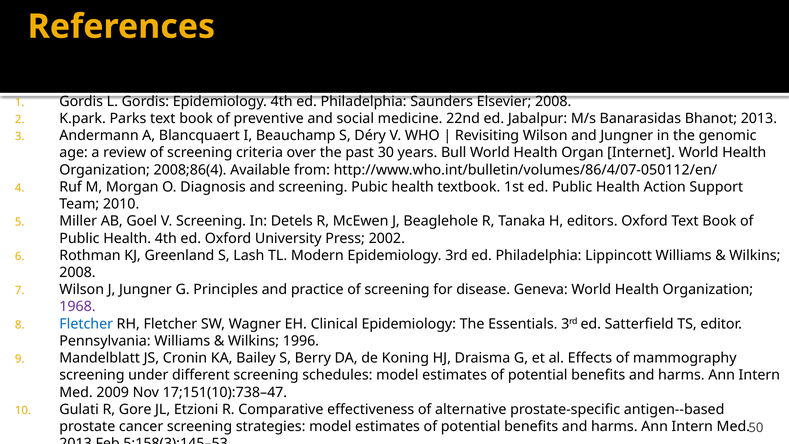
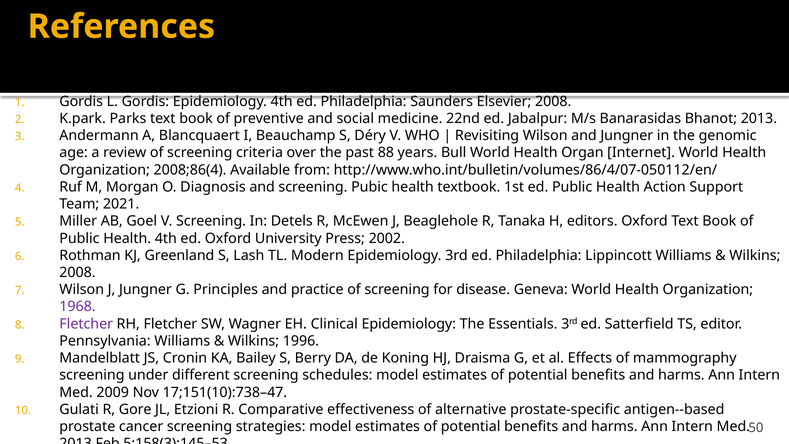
30: 30 -> 88 (386, 153)
2010: 2010 -> 2021 (121, 204)
Fletcher colour: blue -> purple (86, 324)
